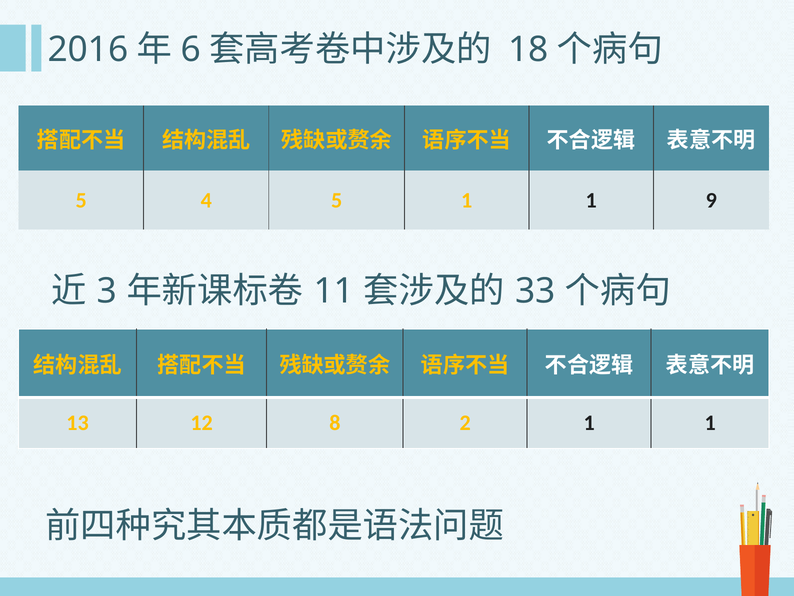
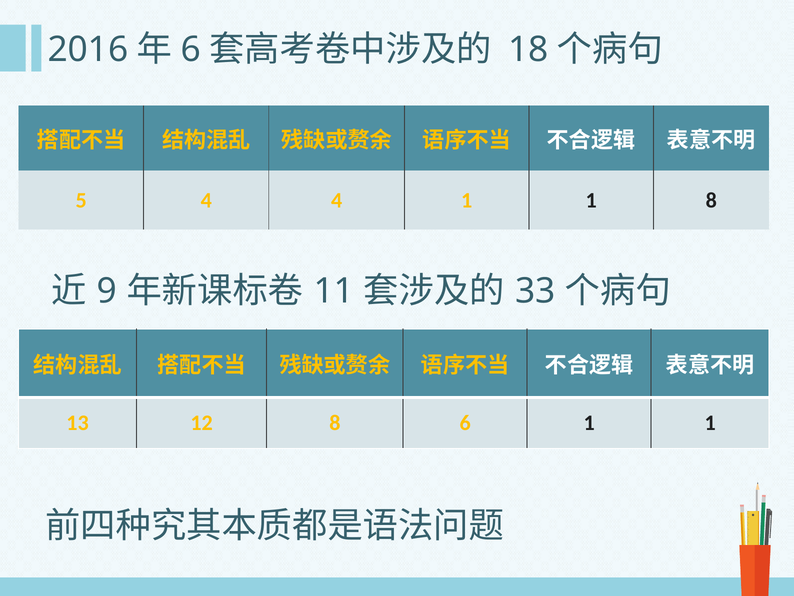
4 5: 5 -> 4 (337, 200)
1 9: 9 -> 8 (711, 200)
3: 3 -> 9 (107, 291)
8 2: 2 -> 6 (465, 423)
